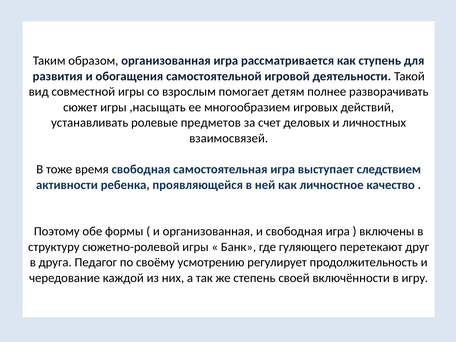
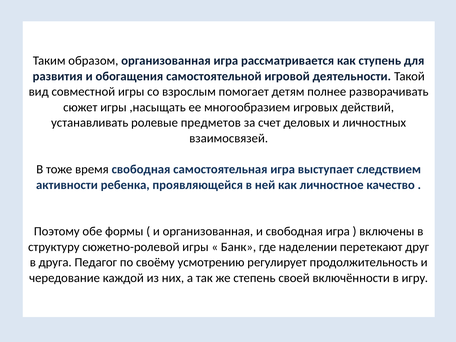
гуляющего: гуляющего -> наделении (308, 247)
